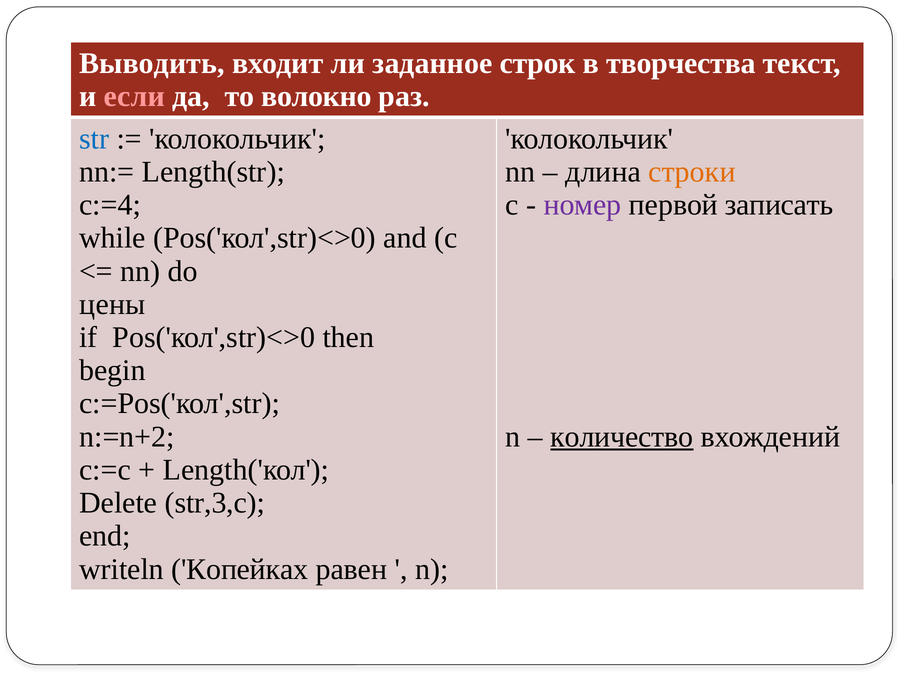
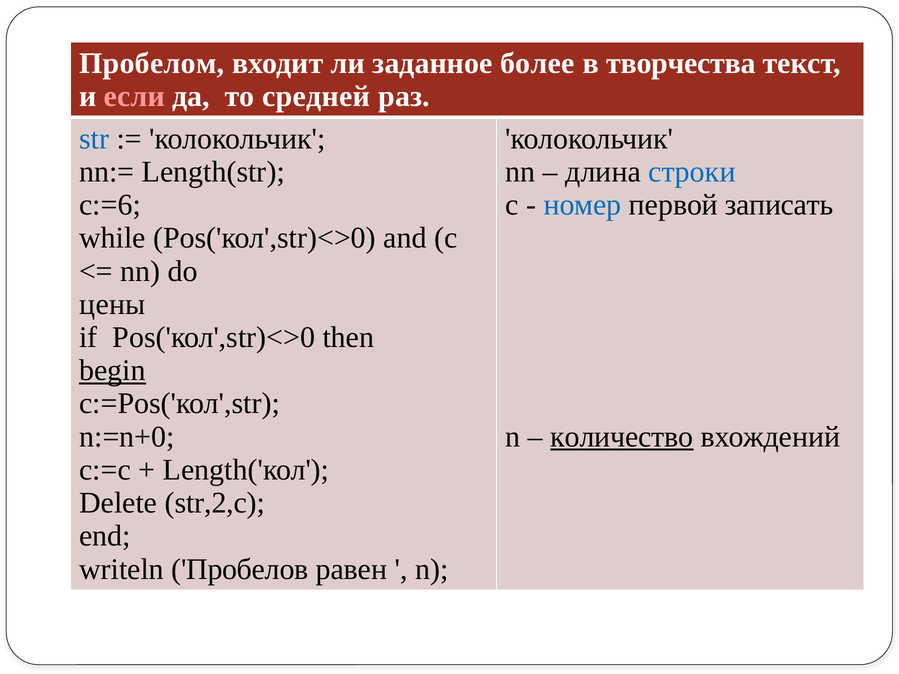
Выводить: Выводить -> Пробелом (152, 63)
строк: строк -> более (537, 63)
волокно: волокно -> средней (316, 97)
строки colour: orange -> blue (692, 172)
c:=4: c:=4 -> c:=6 (110, 205)
номер colour: purple -> blue (583, 205)
begin underline: none -> present (112, 371)
n:=n+2: n:=n+2 -> n:=n+0 (127, 437)
str,3,c: str,3,c -> str,2,c (215, 503)
Копейках: Копейках -> Пробелов (240, 569)
